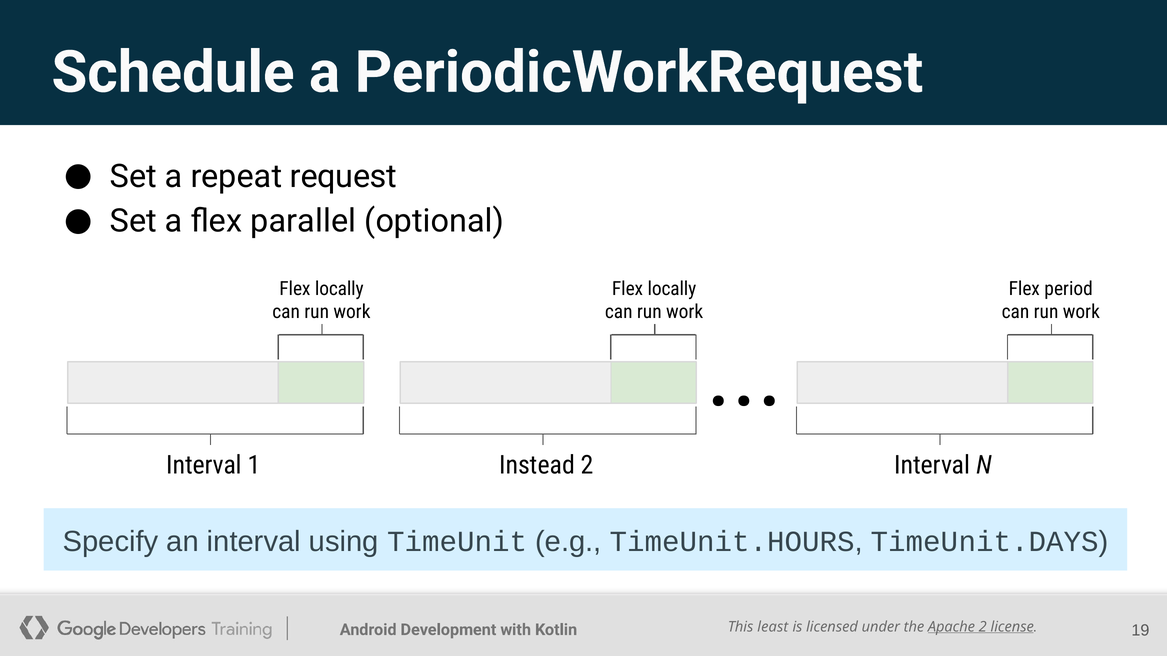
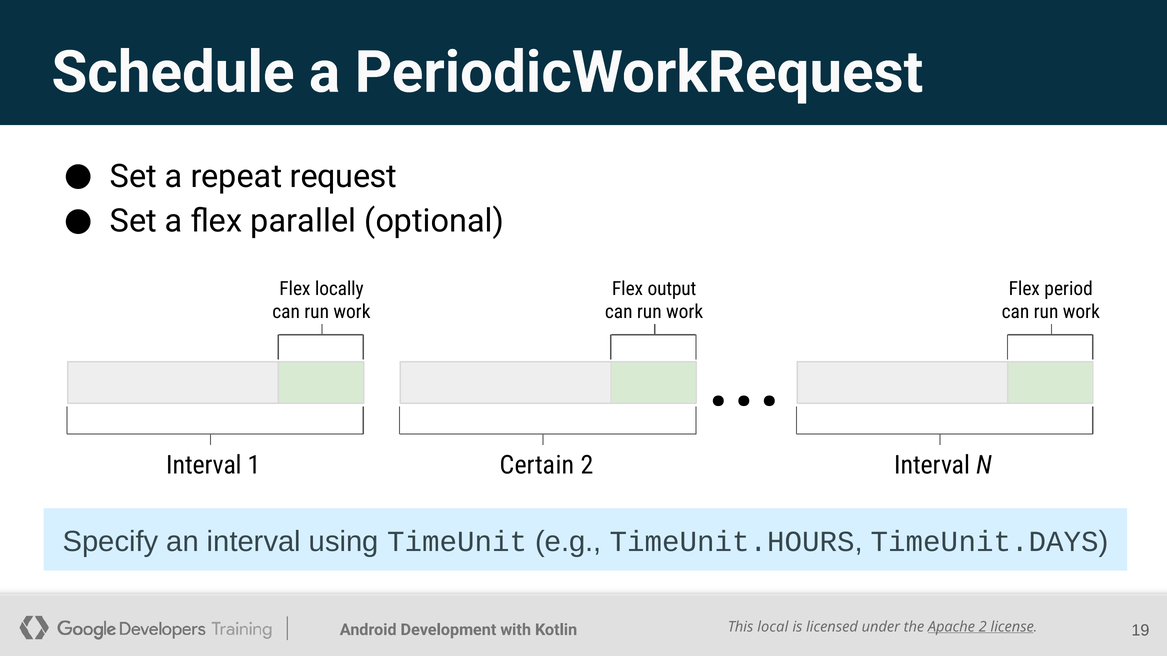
locally: locally -> output (672, 289)
Instead: Instead -> Certain (537, 465)
least: least -> local (773, 628)
